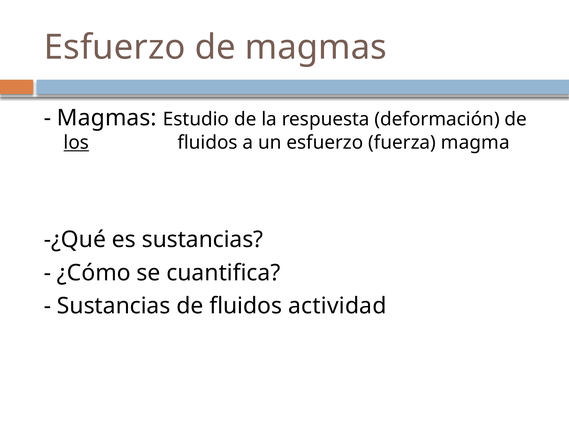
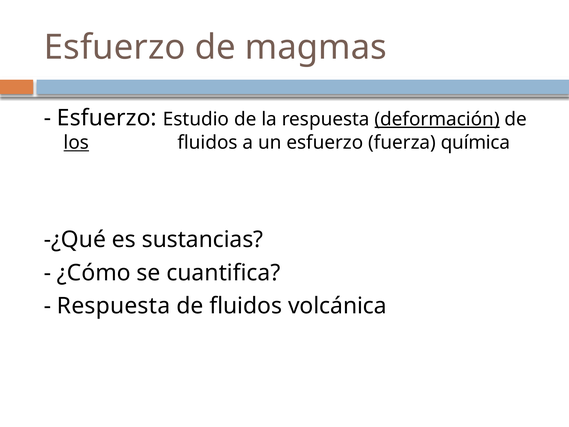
Magmas: Magmas -> Esfuerzo (107, 118)
deformación underline: none -> present (437, 119)
magma: magma -> química (475, 143)
Sustancias: Sustancias -> Respuesta (114, 306)
actividad: actividad -> volcánica (337, 306)
